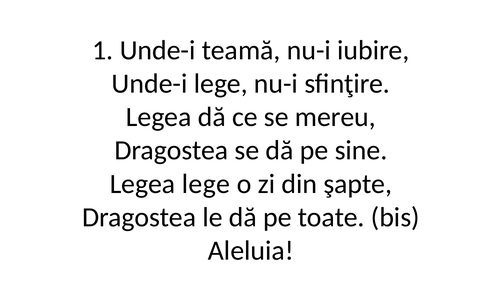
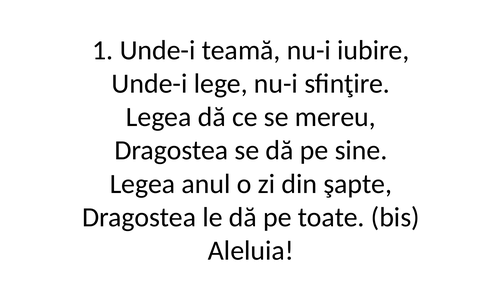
Legea lege: lege -> anul (206, 184)
